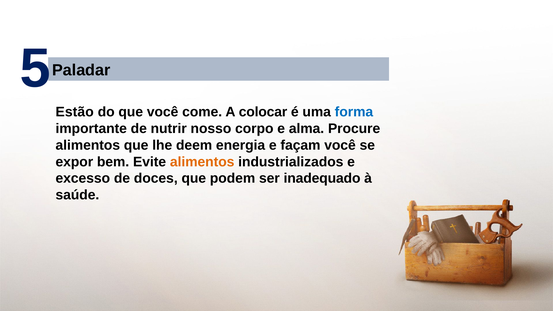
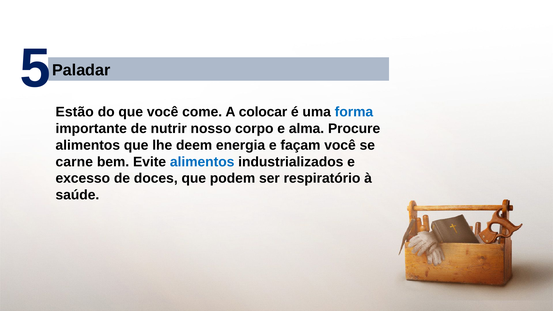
expor: expor -> carne (74, 162)
alimentos colour: orange -> blue (202, 162)
inadequado: inadequado -> respiratório (322, 178)
